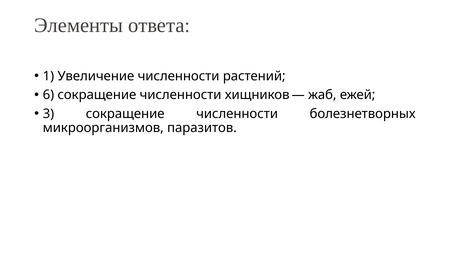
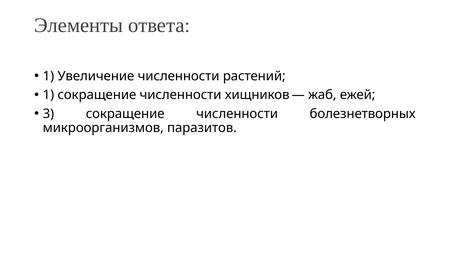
6: 6 -> 1 (48, 95)
